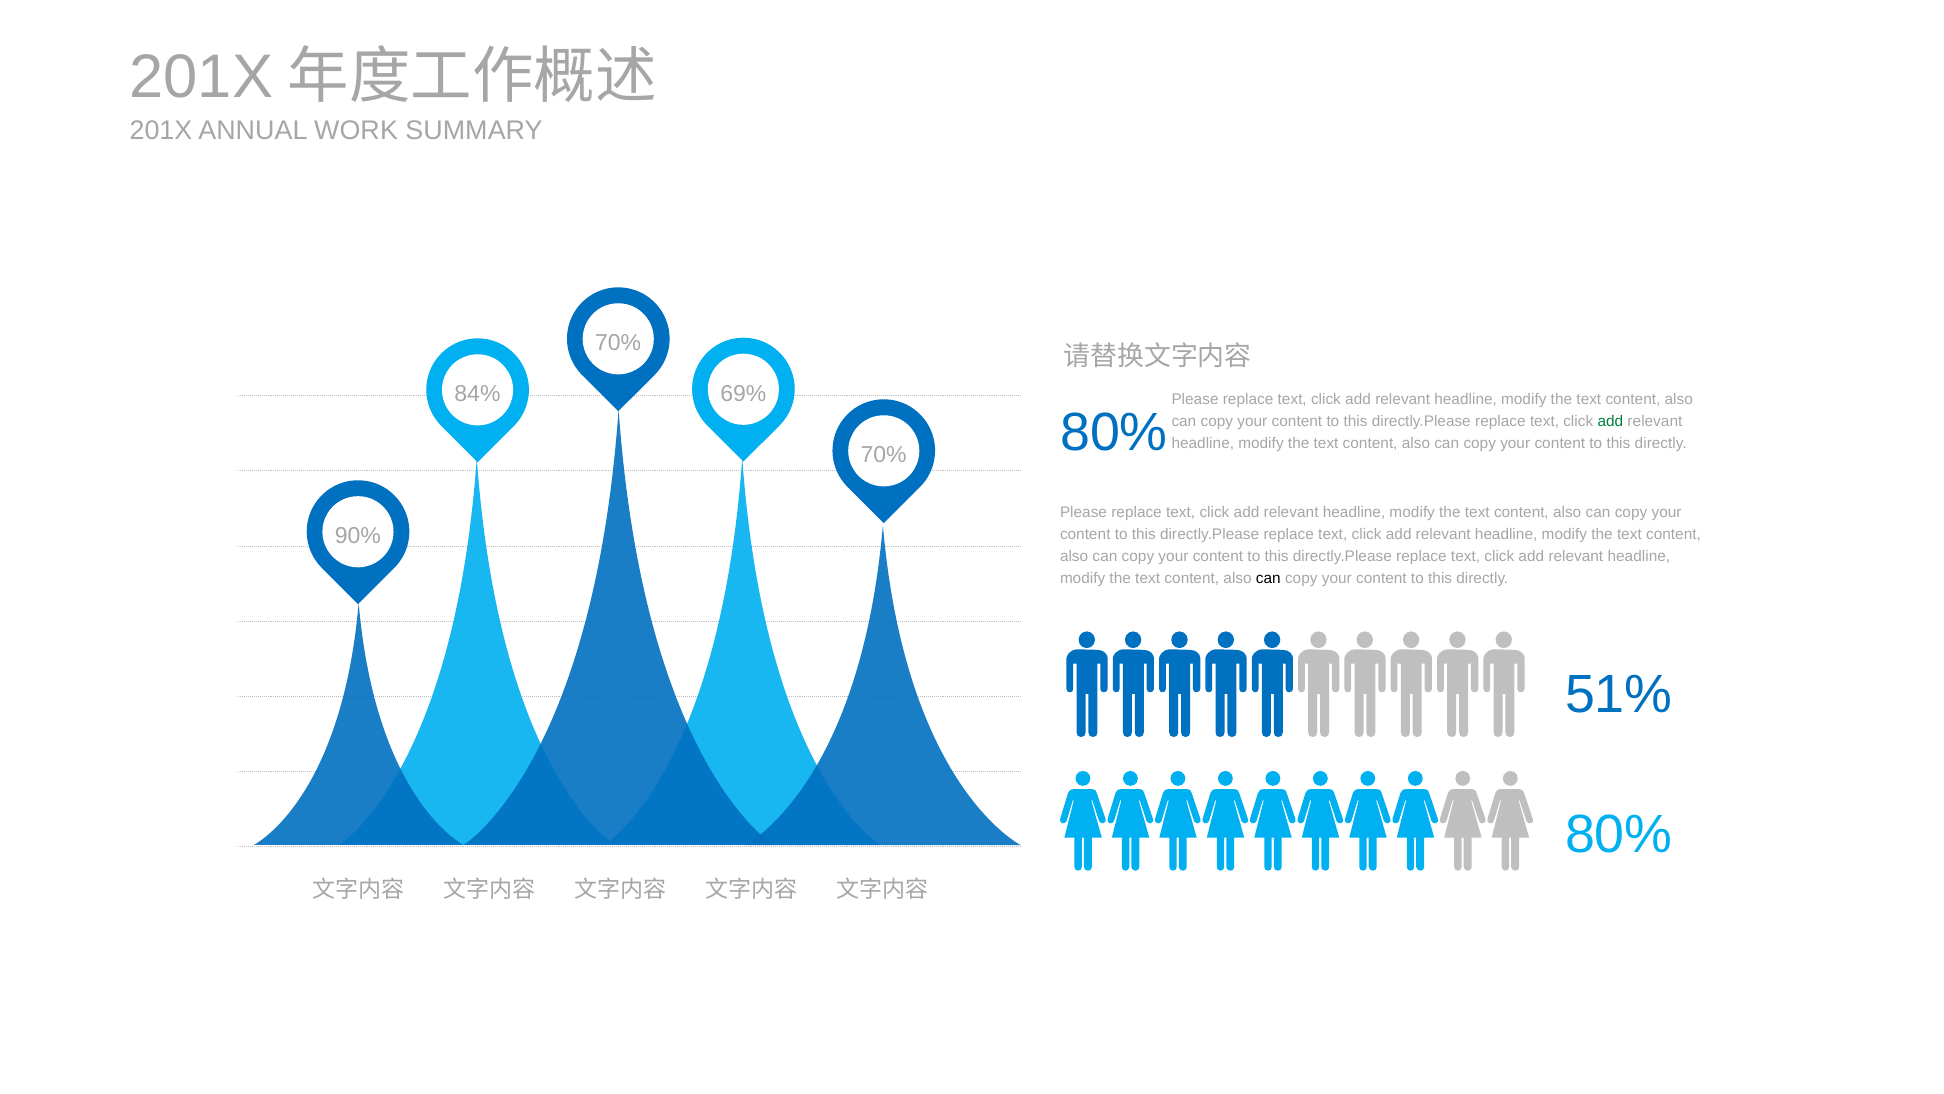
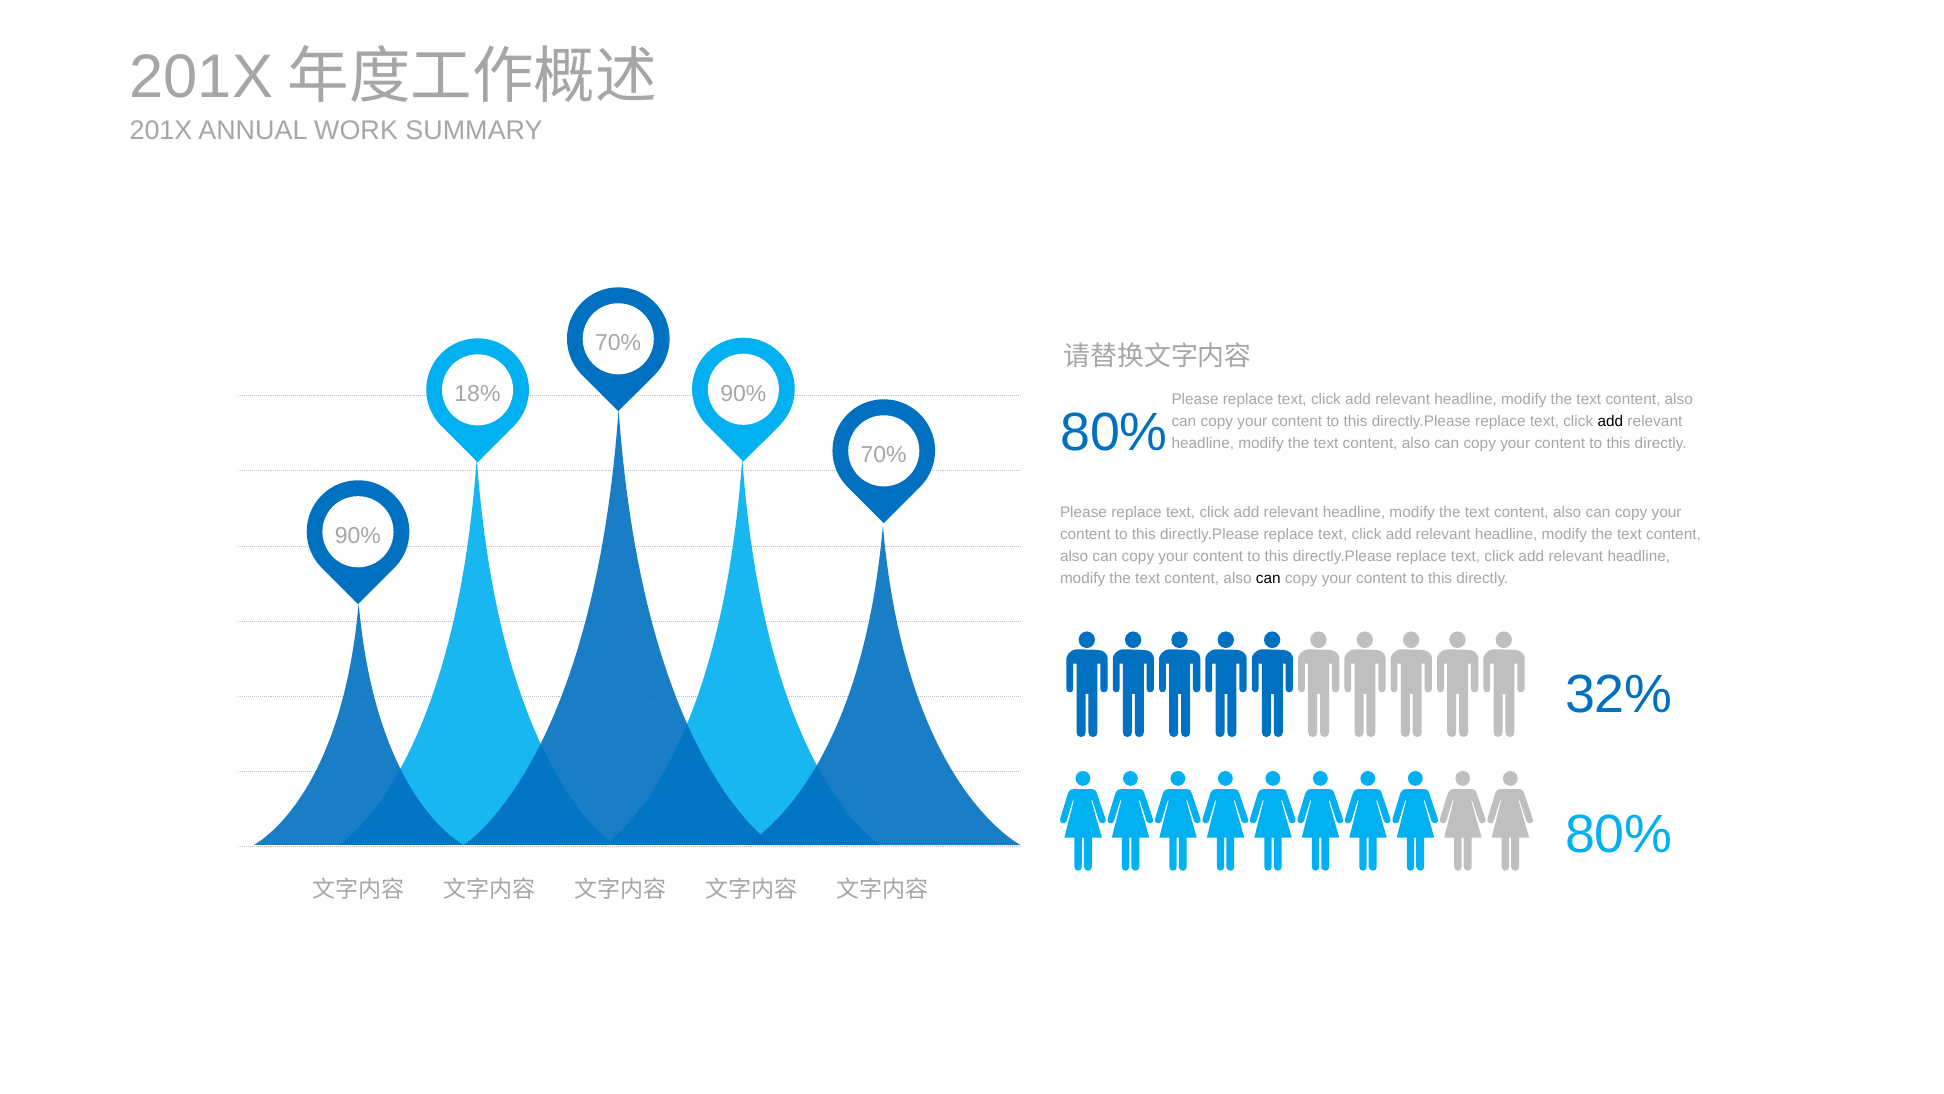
69%: 69% -> 90% (743, 393)
84%: 84% -> 18% (477, 394)
add colour: green -> black (1610, 421)
51%: 51% -> 32% (1619, 694)
